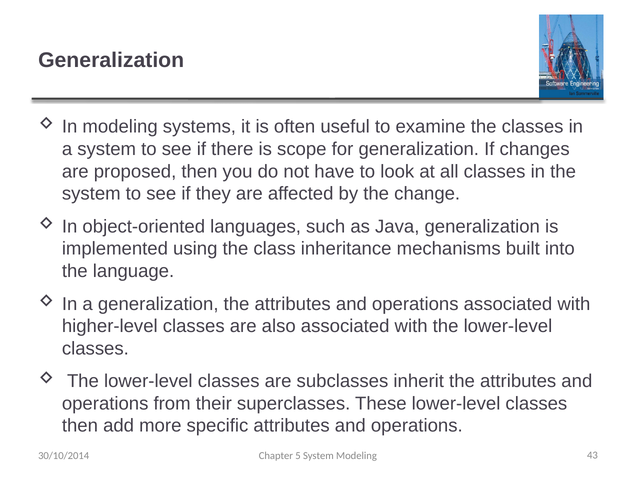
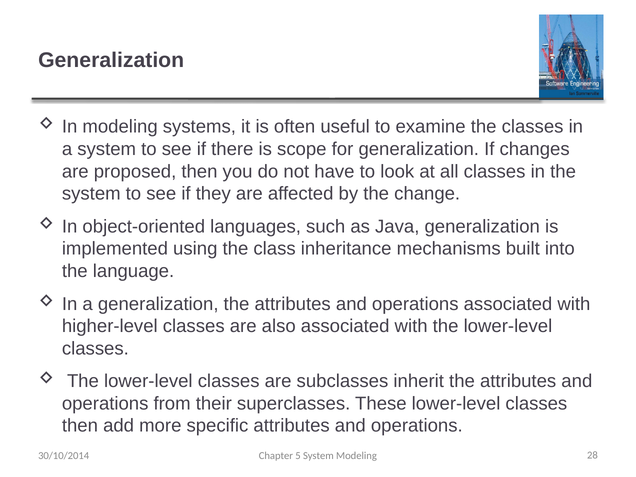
43: 43 -> 28 (592, 455)
